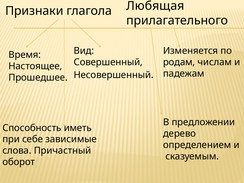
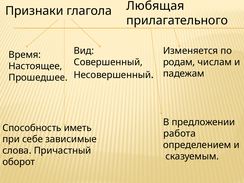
дерево: дерево -> работа (179, 134)
